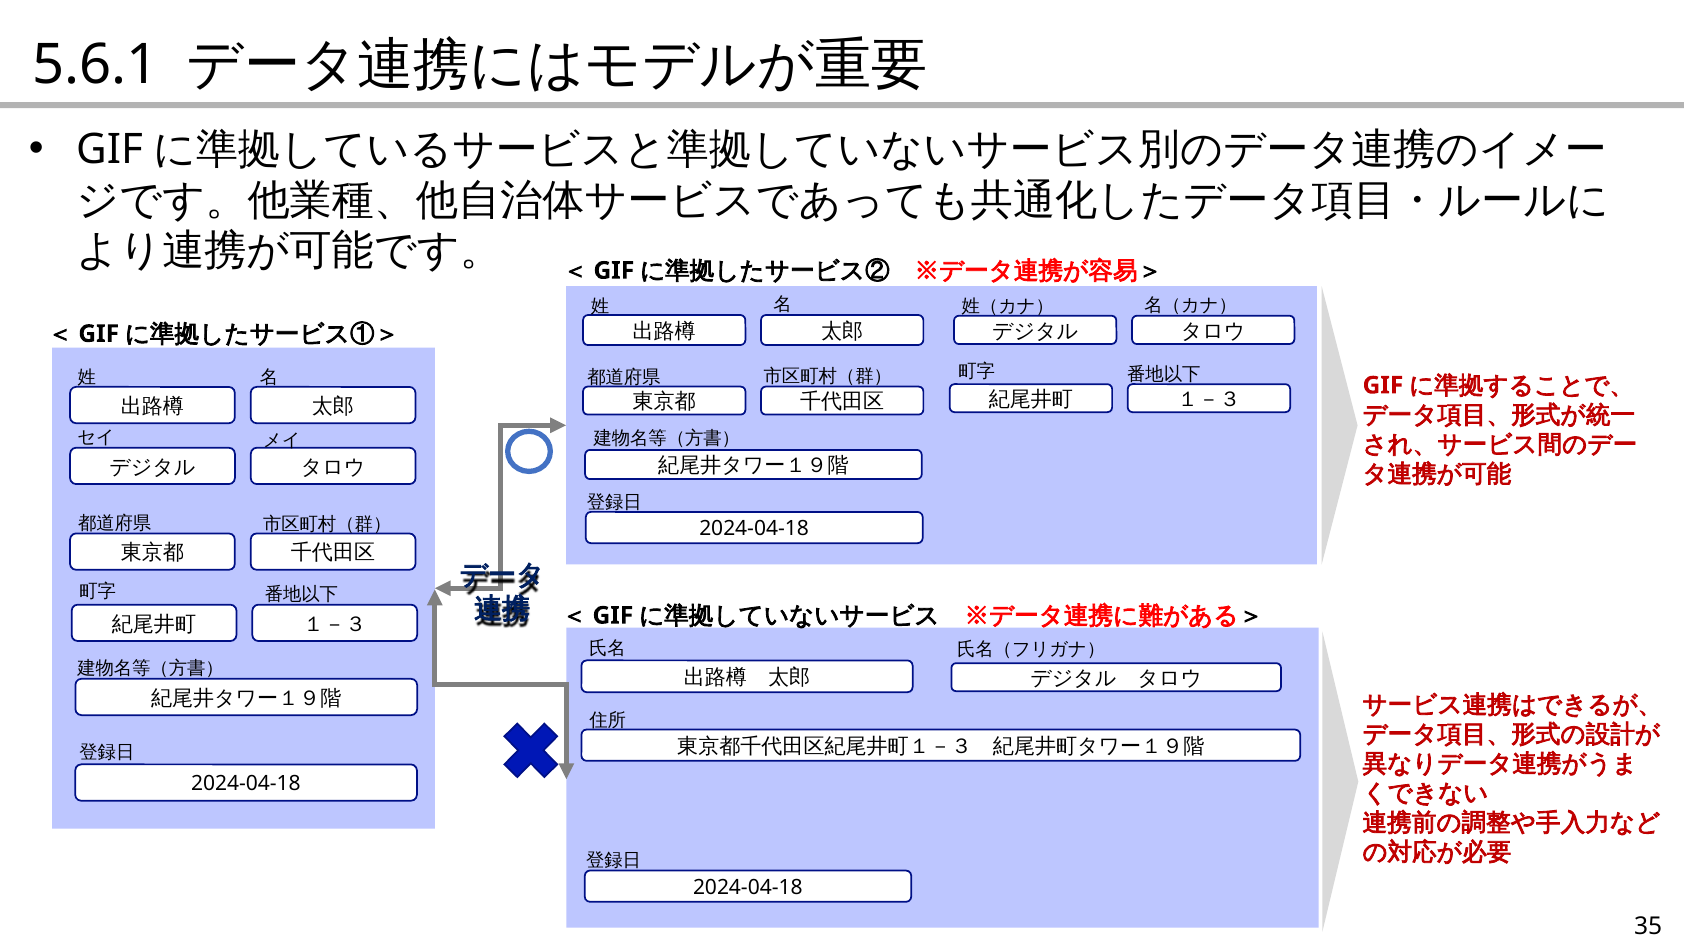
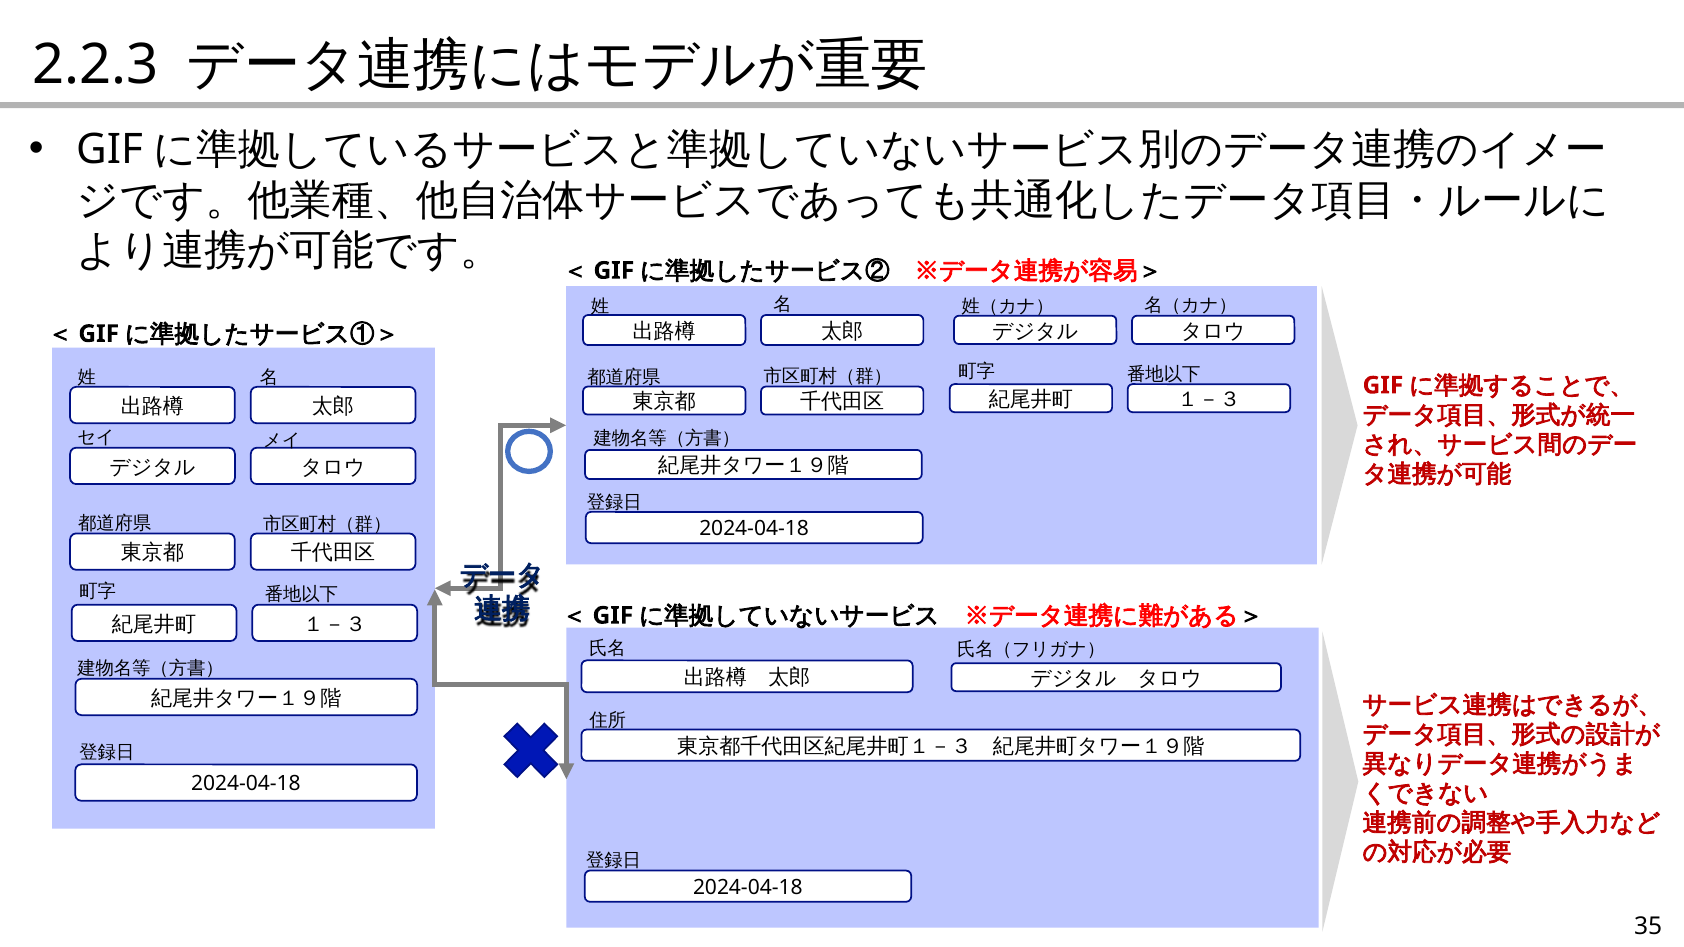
5.6.1: 5.6.1 -> 2.2.3 (95, 65)
